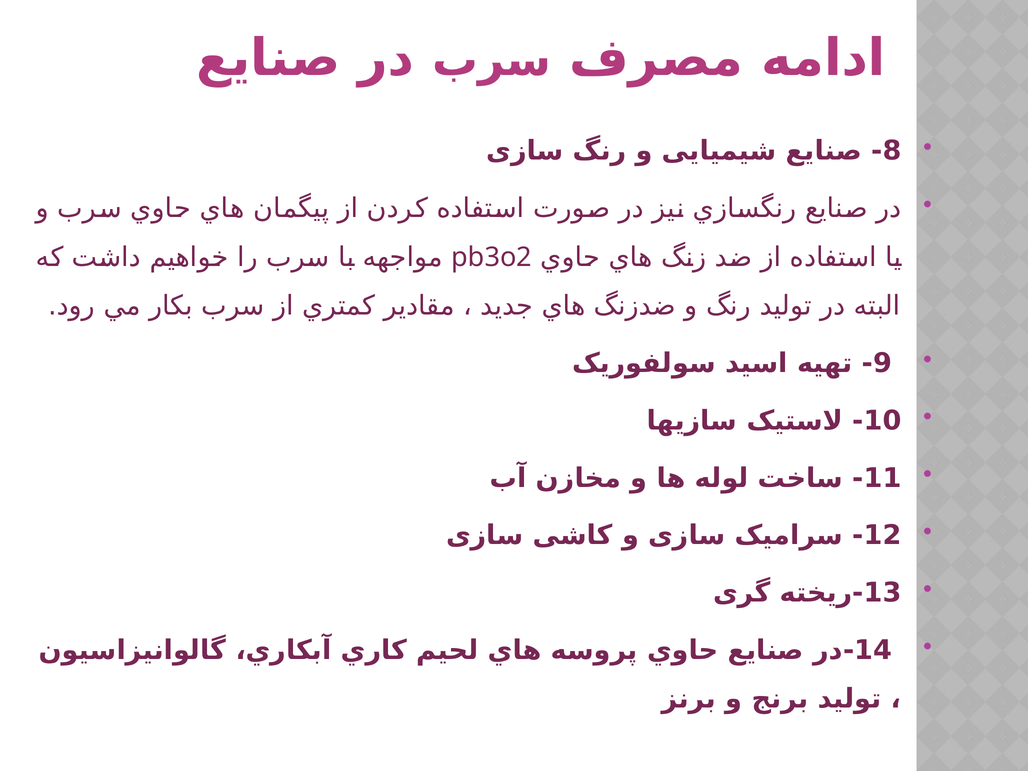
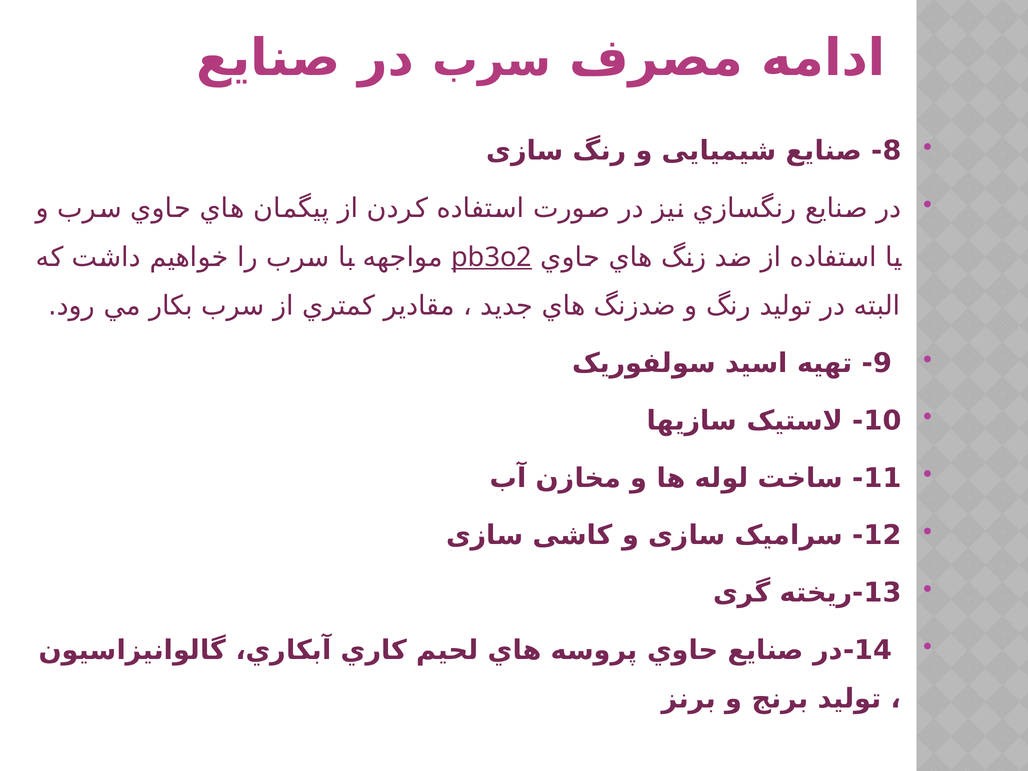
pb3o2 underline: none -> present (492, 257)
